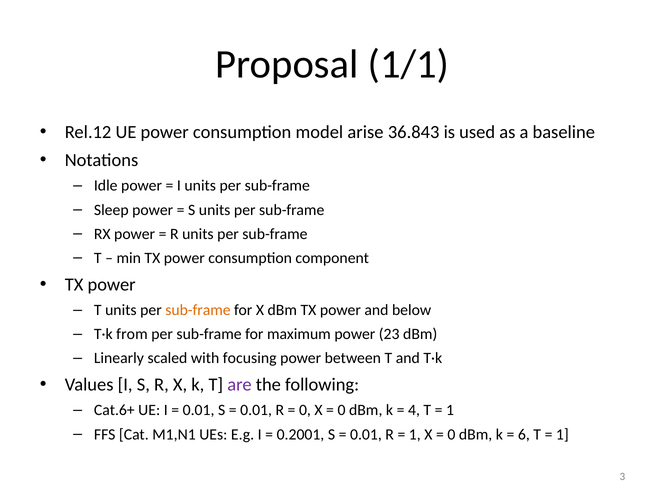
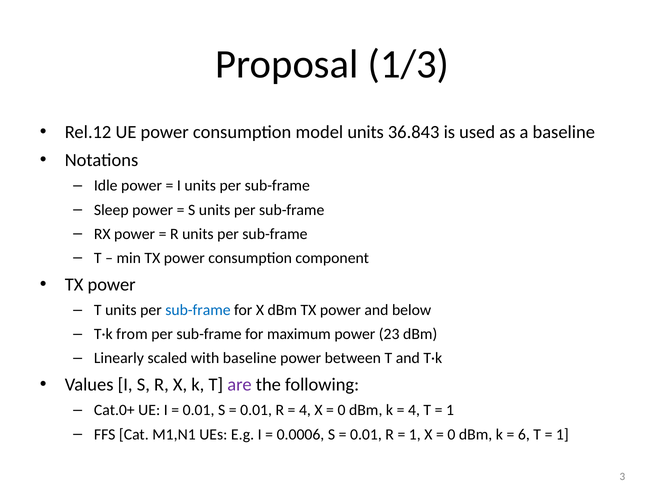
1/1: 1/1 -> 1/3 (409, 64)
model arise: arise -> units (366, 132)
sub-frame colour: orange -> blue (198, 310)
with focusing: focusing -> baseline (250, 358)
Cat.6+: Cat.6+ -> Cat.0+ (114, 410)
0: 0 -> 4 (305, 410)
0.2001: 0.2001 -> 0.0006 (300, 434)
